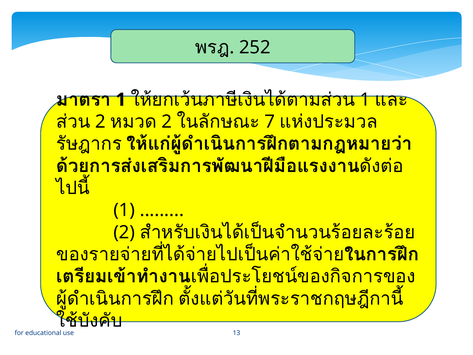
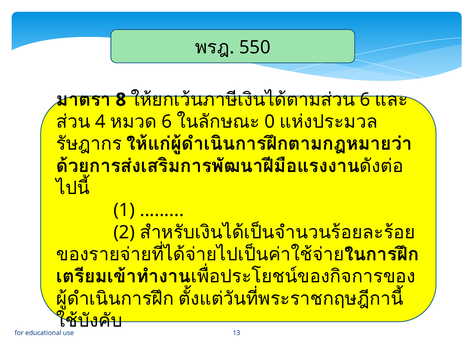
252: 252 -> 550 (255, 47)
1: 1 -> 8 (121, 100)
1: 1 -> 6 (365, 100)
2: 2 -> 4 (100, 122)
2: 2 -> 6 (167, 122)
7: 7 -> 0 (270, 122)
